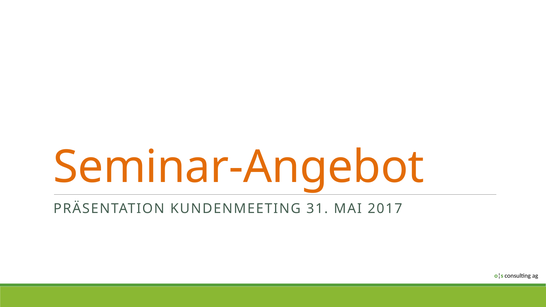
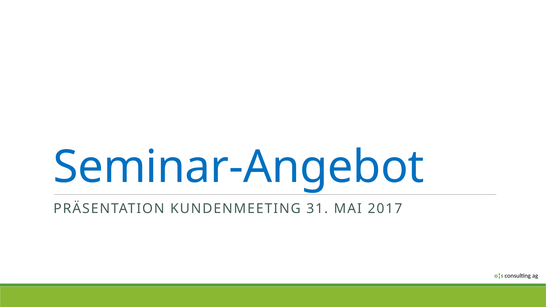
Seminar-Angebot colour: orange -> blue (239, 167)
